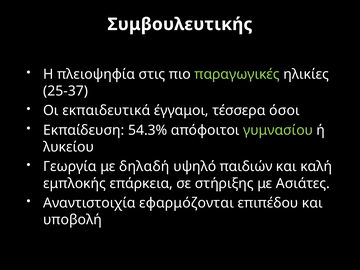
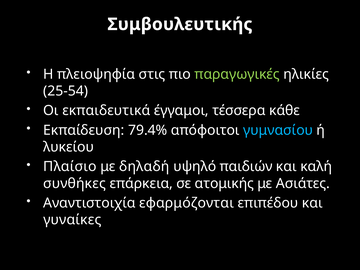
25-37: 25-37 -> 25-54 (66, 91)
όσοι: όσοι -> κάθε (285, 111)
54.3%: 54.3% -> 79.4% (148, 130)
γυμνασίου colour: light green -> light blue (278, 130)
Γεωργία: Γεωργία -> Πλαίσιο (70, 167)
εμπλοκής: εμπλοκής -> συνθήκες (74, 183)
στήριξης: στήριξης -> ατομικής (224, 183)
υποβολή: υποβολή -> γυναίκες (72, 220)
